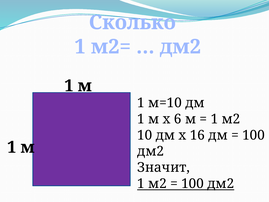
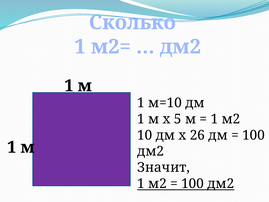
6: 6 -> 5 (178, 119)
16: 16 -> 26 (197, 135)
